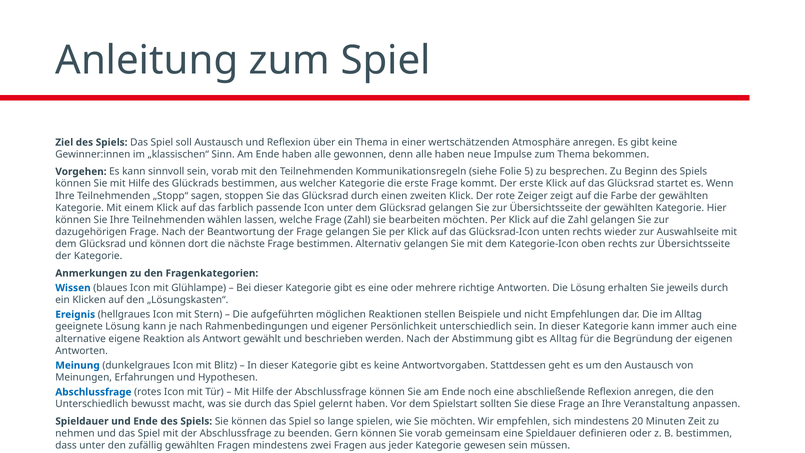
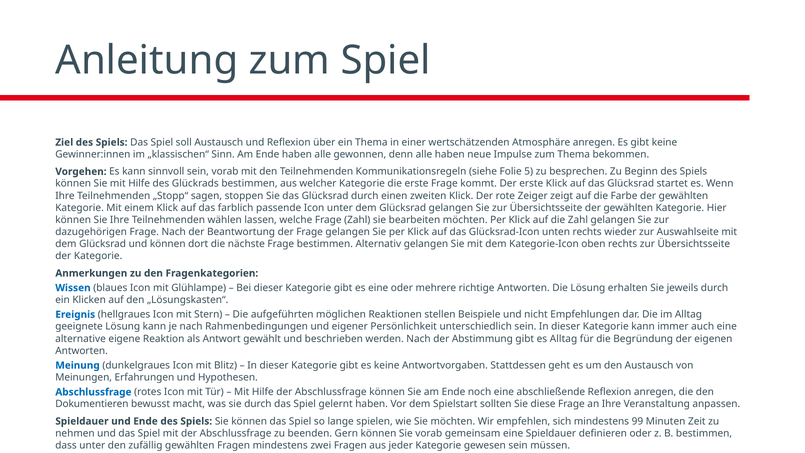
Unterschiedlich: Unterschiedlich -> Dokumentieren (92, 404)
20: 20 -> 99 (637, 421)
